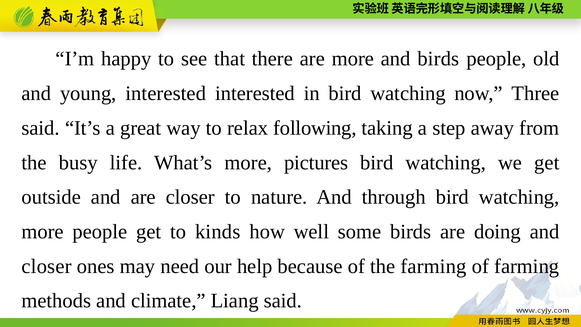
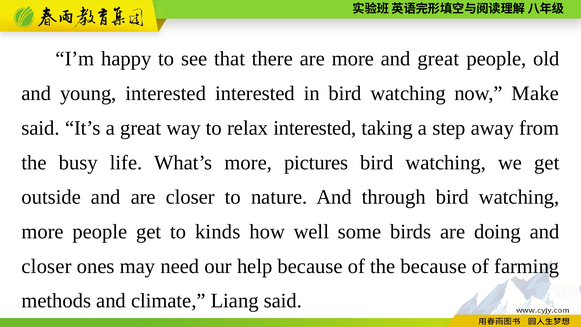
and birds: birds -> great (438, 59)
Three: Three -> Make (535, 93)
relax following: following -> interested (315, 128)
the farming: farming -> because (434, 266)
